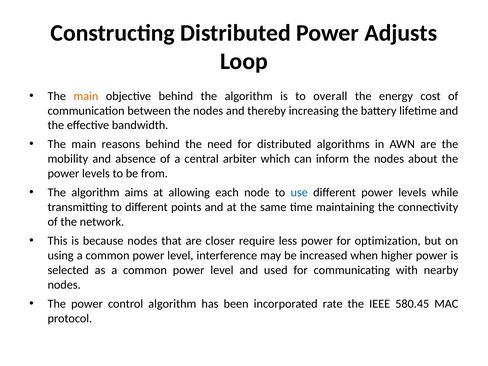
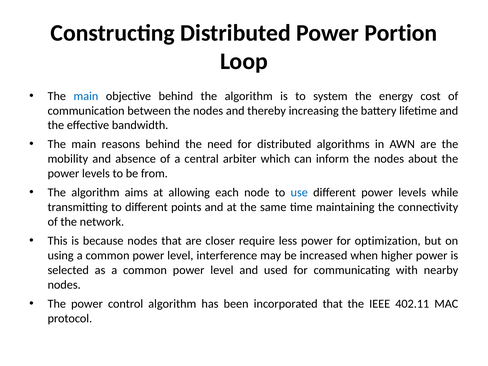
Adjusts: Adjusts -> Portion (401, 33)
main colour: orange -> blue (86, 96)
overall: overall -> system (330, 96)
incorporated rate: rate -> that (333, 304)
580.45: 580.45 -> 402.11 (412, 304)
